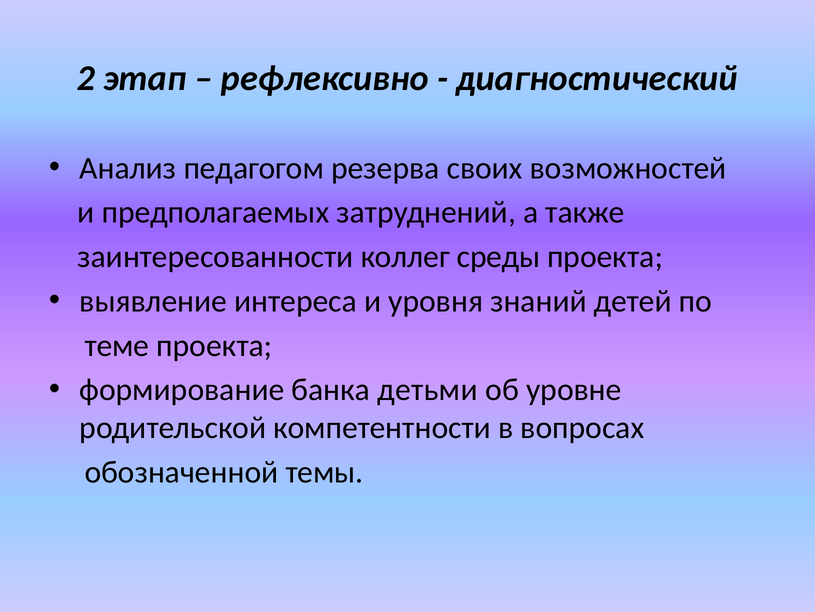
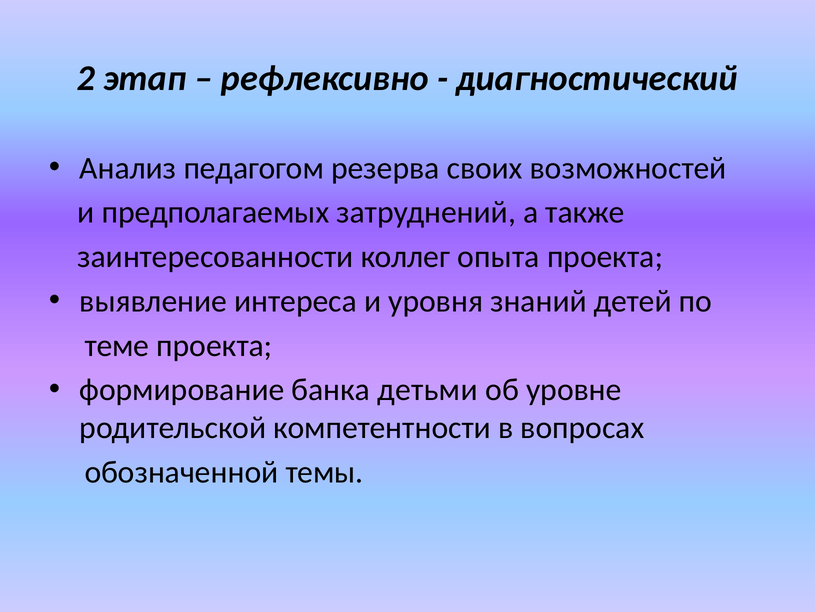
среды: среды -> опыта (498, 256)
